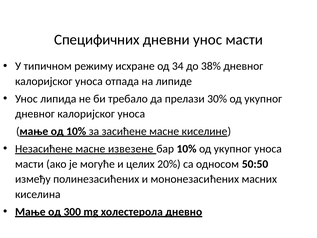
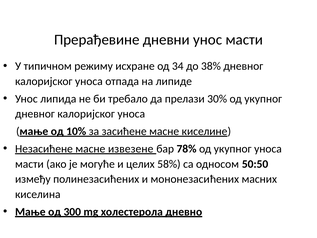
Специфичних: Специфичних -> Прерађевине (97, 40)
бар 10%: 10% -> 78% (187, 149)
20%: 20% -> 58% (169, 164)
